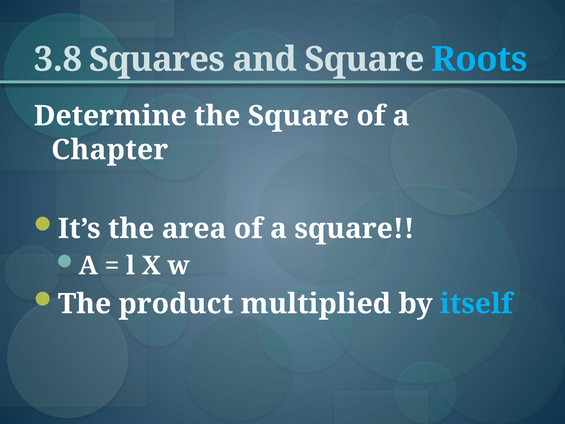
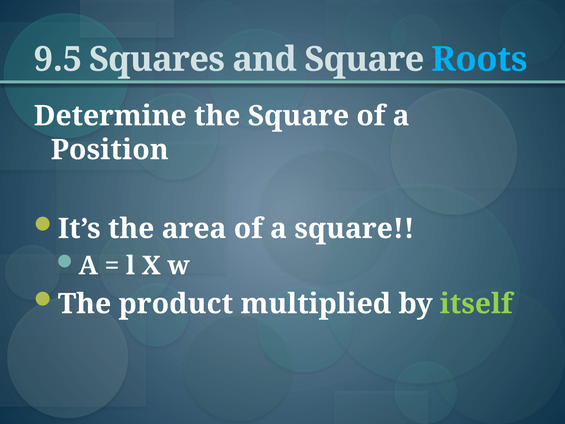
3.8: 3.8 -> 9.5 (58, 59)
Chapter: Chapter -> Position (110, 150)
itself colour: light blue -> light green (476, 304)
